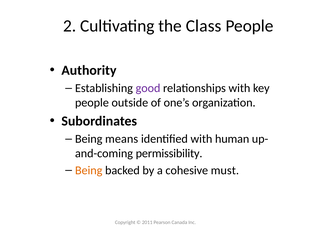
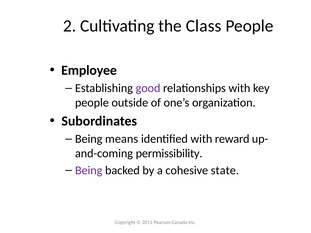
Authority: Authority -> Employee (89, 70)
human: human -> reward (232, 139)
Being colour: orange -> purple (89, 171)
must: must -> state (225, 171)
